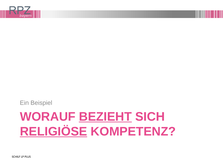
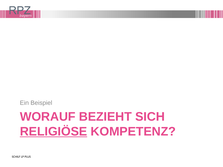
BEZIEHT underline: present -> none (105, 117)
